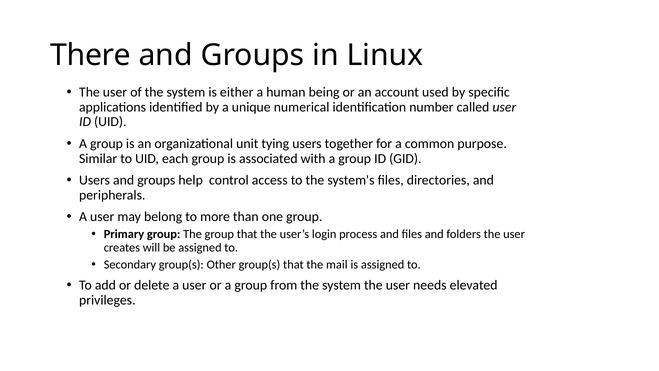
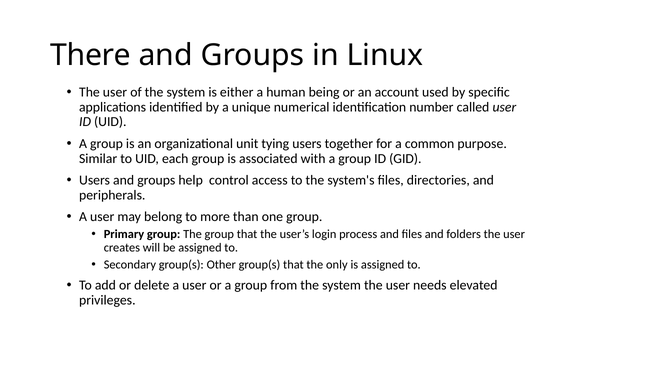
mail: mail -> only (337, 264)
